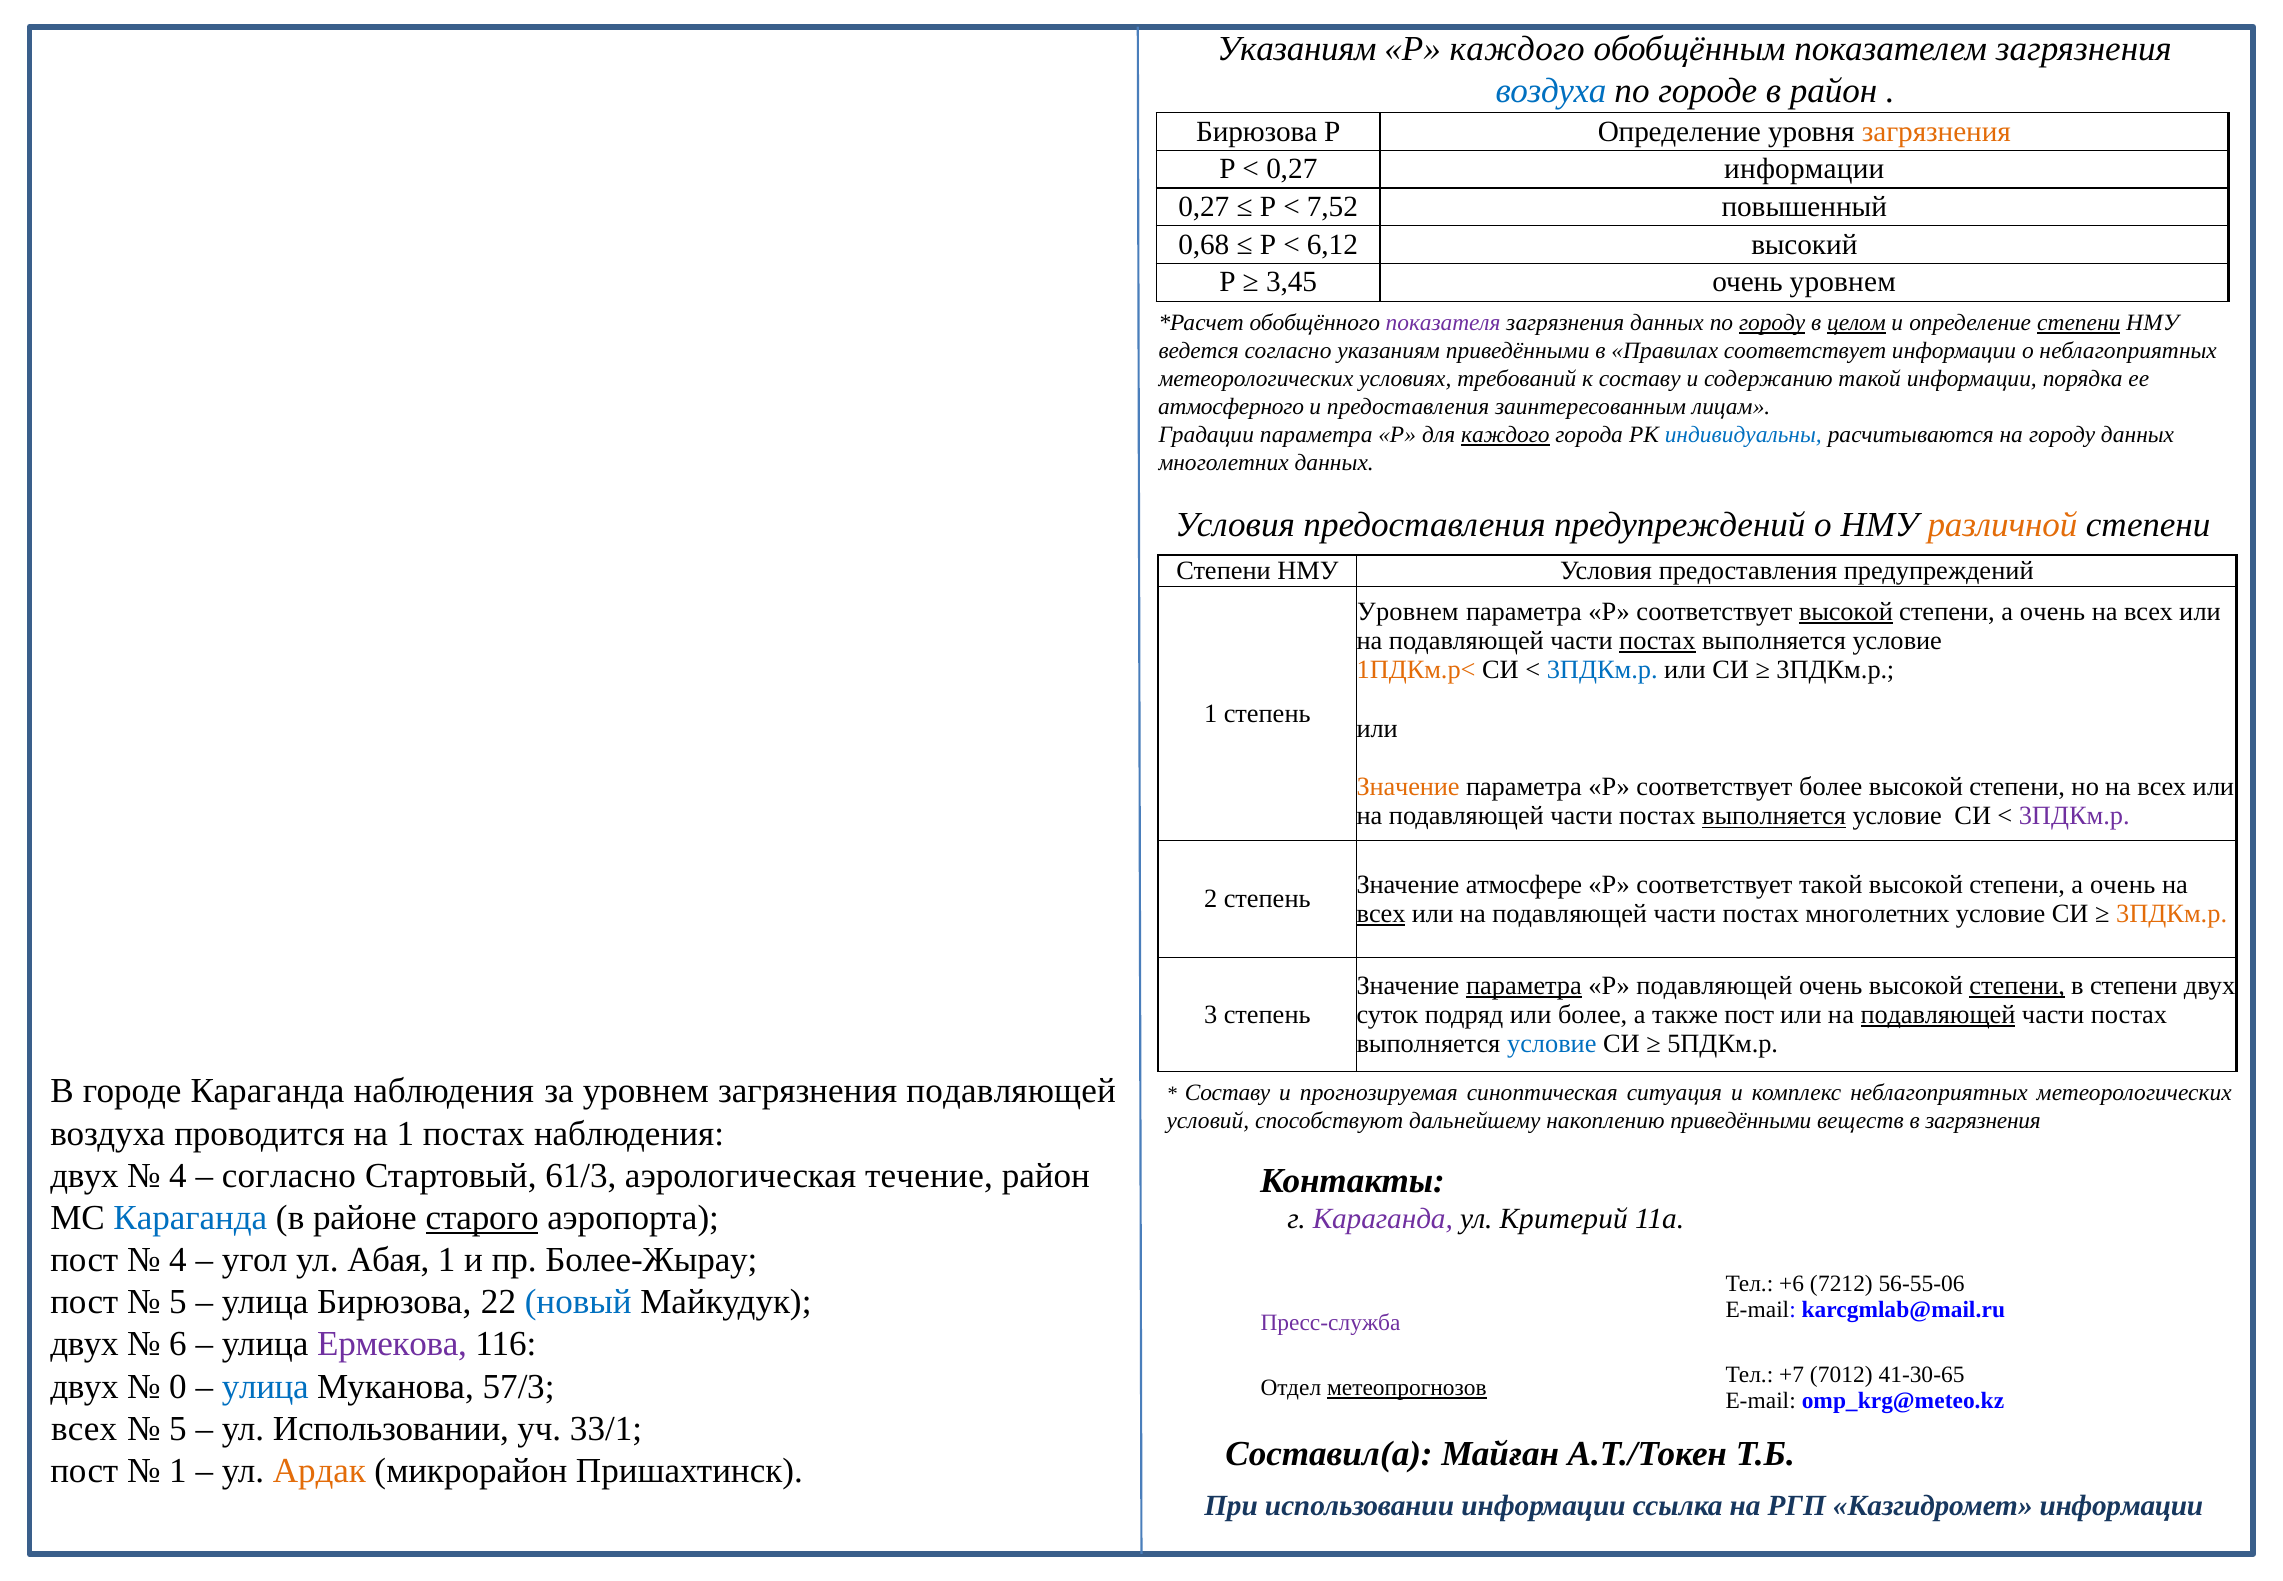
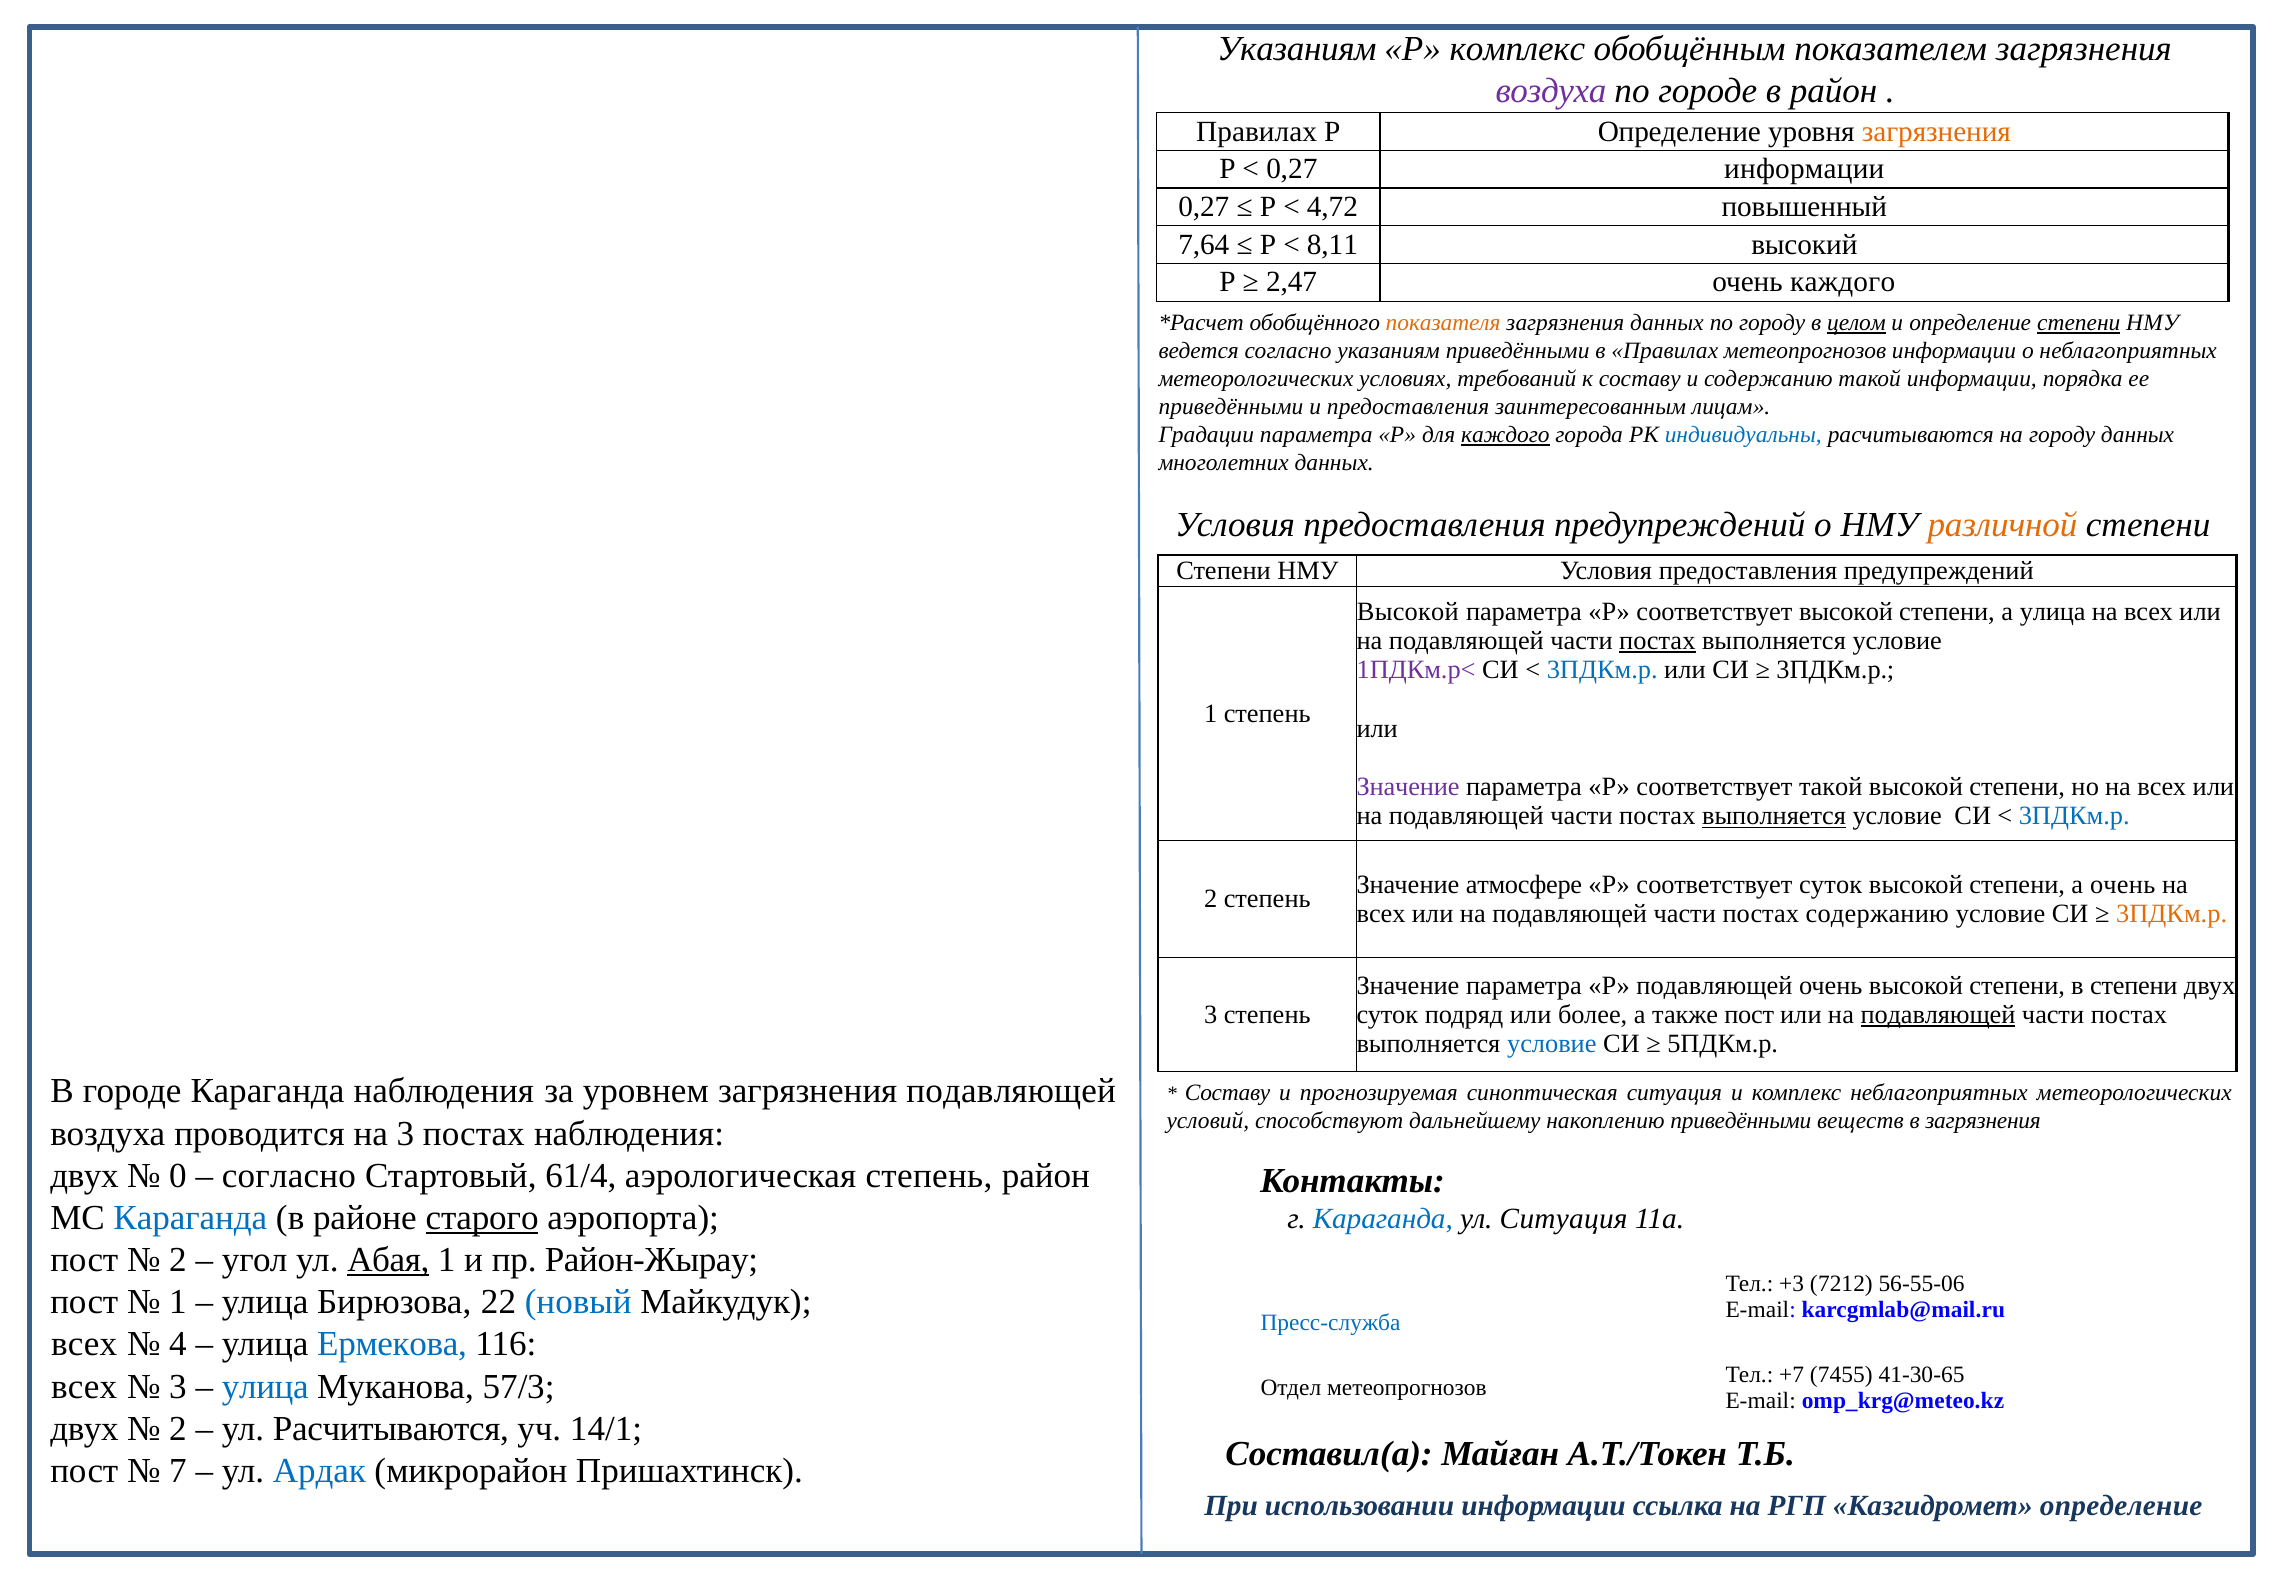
Р каждого: каждого -> комплекс (1517, 48)
воздуха colour: blue -> purple (1551, 91)
Бирюзова: Бирюзова -> Правилах (1257, 131)
7,52: 7,52 -> 4,72 (1332, 207)
0,68: 0,68 -> 7,64 (1204, 244)
6,12: 6,12 -> 8,11 (1332, 244)
3,45: 3,45 -> 2,47 (1292, 282)
очень уровнем: уровнем -> каждого (1843, 282)
показателя colour: purple -> orange (1443, 323)
городу underline: present -> none (1772, 323)
Правилах соответствует: соответствует -> метеопрогнозов (1805, 351)
атмосферного: атмосферного -> приведёнными (1231, 407)
Уровнем: Уровнем -> Высокой (1408, 611)
высокой underline: present -> none (1846, 611)
очень: очень -> улица (2053, 611)
1ПДКм.р< colour: orange -> purple (1416, 670)
Значение colour: orange -> purple (1408, 787)
соответствует более: более -> такой (1831, 787)
3ПДКм.р colour: purple -> blue (2074, 816)
соответствует такой: такой -> суток (1831, 884)
всех underline: present -> none (1381, 913)
постах многолетних: многолетних -> содержанию (1877, 913)
параметра underline: present -> none (1524, 985)
степени underline: present -> none (2017, 985)
на 1: 1 -> 3 (405, 1133)
4: 4 -> 0 (178, 1175)
61/3: 61/3 -> 61/4 (581, 1175)
аэрологическая течение: течение -> степень (929, 1175)
Караганда colour: purple -> blue (1383, 1219)
ул Критерий: Критерий -> Ситуация (1564, 1219)
4: 4 -> 2 (178, 1260)
Абая underline: none -> present (388, 1260)
Более-Жырау: Более-Жырау -> Район-Жырау (651, 1260)
+6: +6 -> +3 (1792, 1283)
5: 5 -> 1 (178, 1302)
Пресс-служба colour: purple -> blue (1331, 1322)
двух: двух -> всех (84, 1344)
6: 6 -> 4 (178, 1344)
Ермекова colour: purple -> blue (392, 1344)
7012: 7012 -> 7455 (1841, 1375)
двух: двух -> всех (84, 1386)
0: 0 -> 3 (178, 1386)
метеопрогнозов underline: present -> none (1407, 1388)
всех: всех -> двух (84, 1428)
5: 5 -> 2 (178, 1428)
ул Использовании: Использовании -> Расчитываются (391, 1428)
33/1: 33/1 -> 14/1 (606, 1428)
1: 1 -> 7 (178, 1470)
Ардак colour: orange -> blue (319, 1470)
Казгидромет информации: информации -> определение (2121, 1505)
